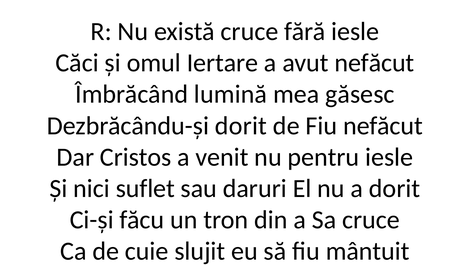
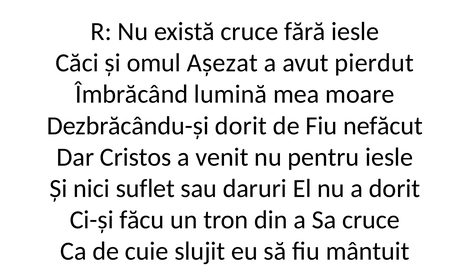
Iertare: Iertare -> Așezat (222, 63)
avut nefăcut: nefăcut -> pierdut (374, 63)
găsesc: găsesc -> moare (360, 94)
